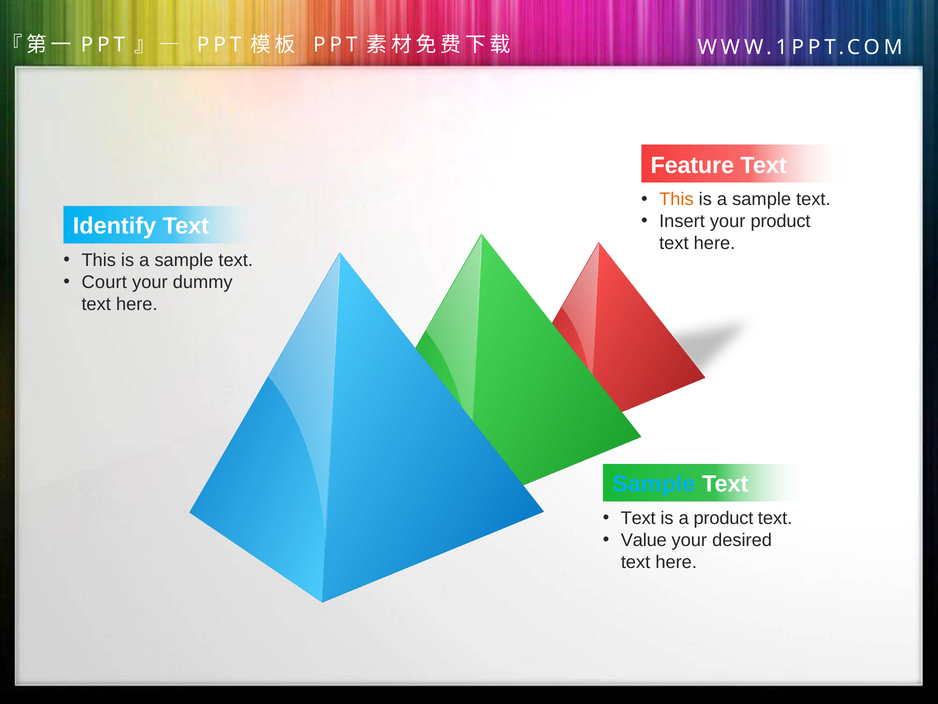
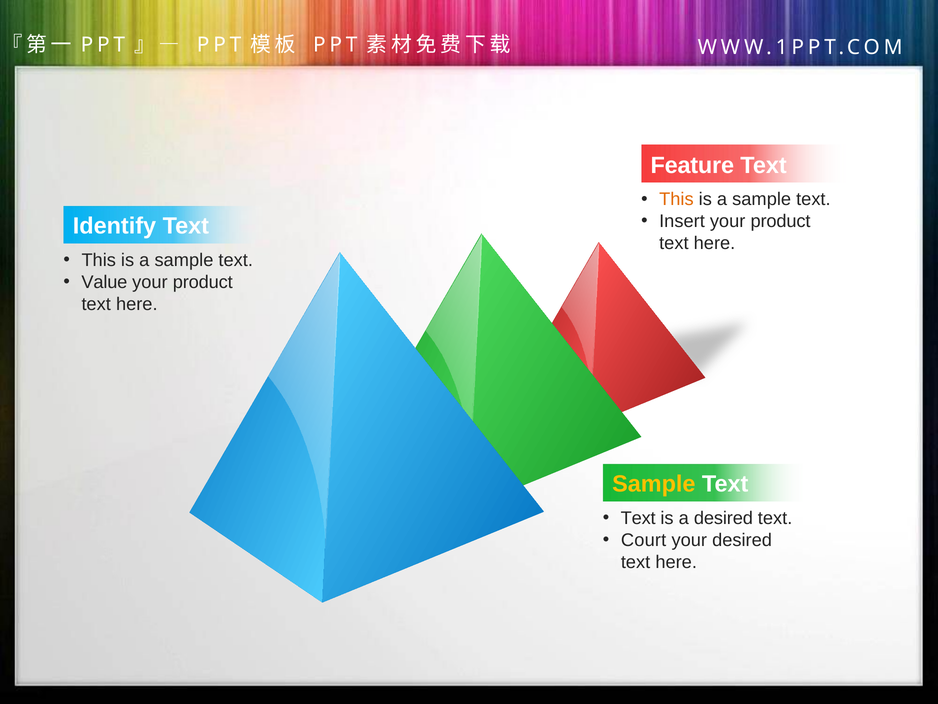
Court: Court -> Value (104, 282)
dummy: dummy -> product (203, 282)
Sample colour: light blue -> yellow (654, 484)
a product: product -> desired (723, 518)
Value: Value -> Court (644, 540)
